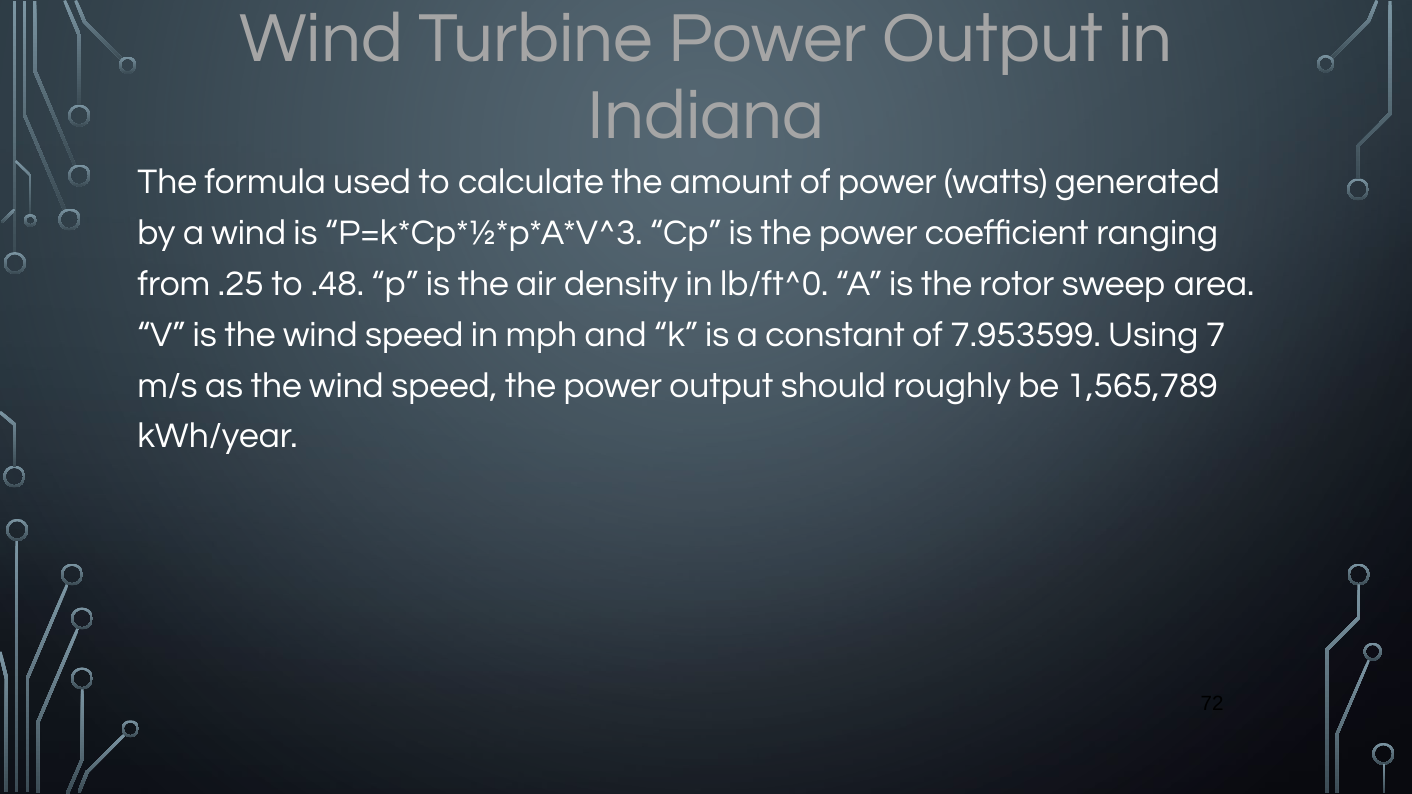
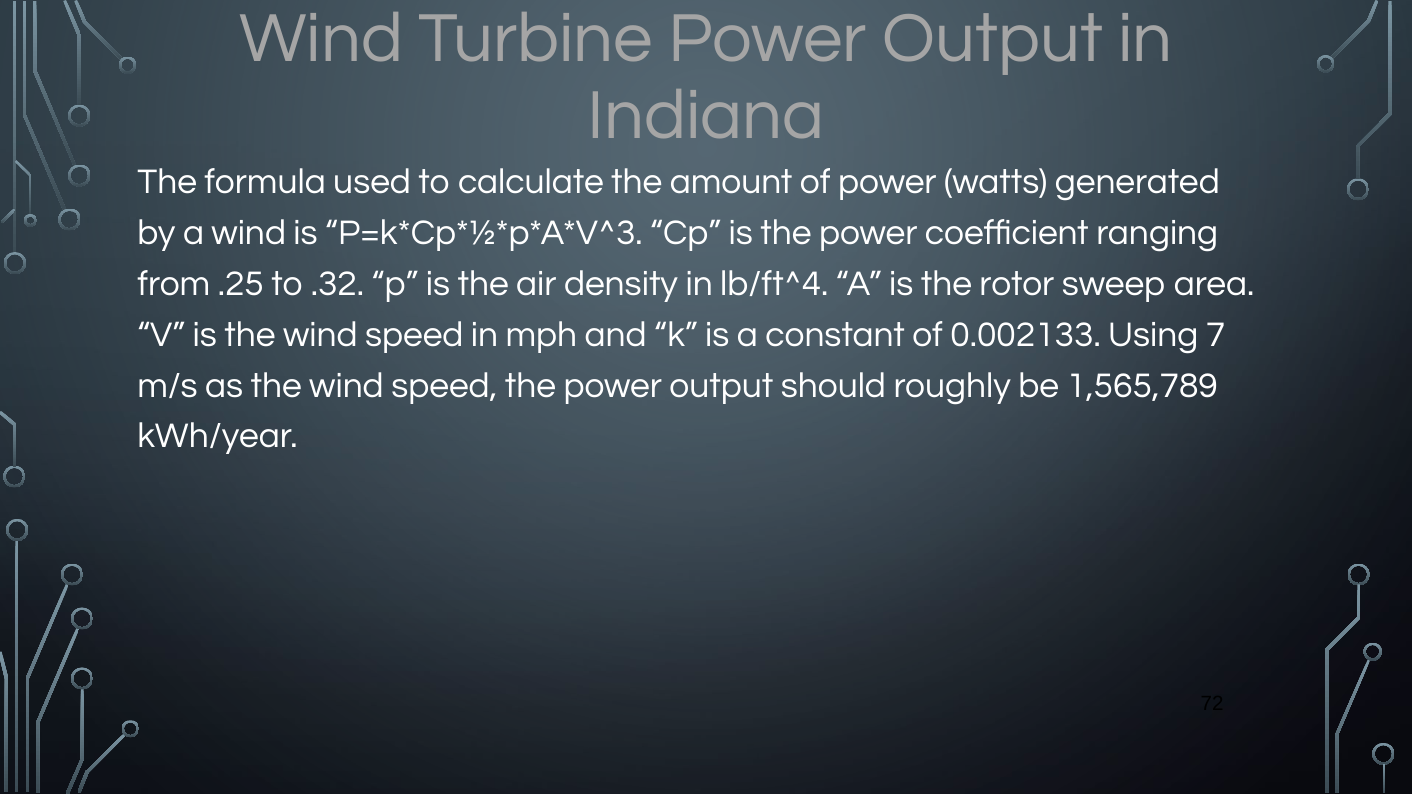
.48: .48 -> .32 (337, 284)
lb/ft^0: lb/ft^0 -> lb/ft^4 (774, 284)
7.953599: 7.953599 -> 0.002133 (1026, 335)
